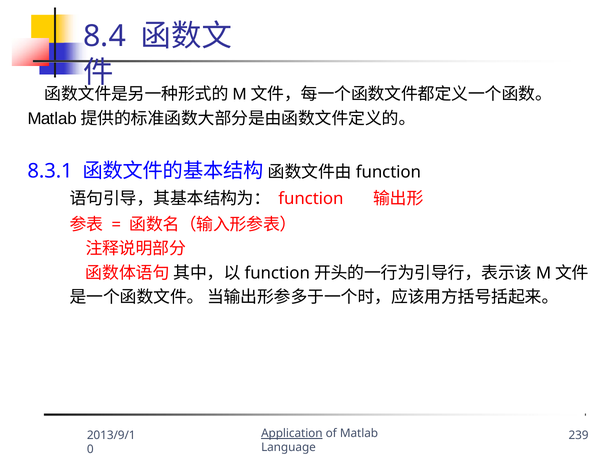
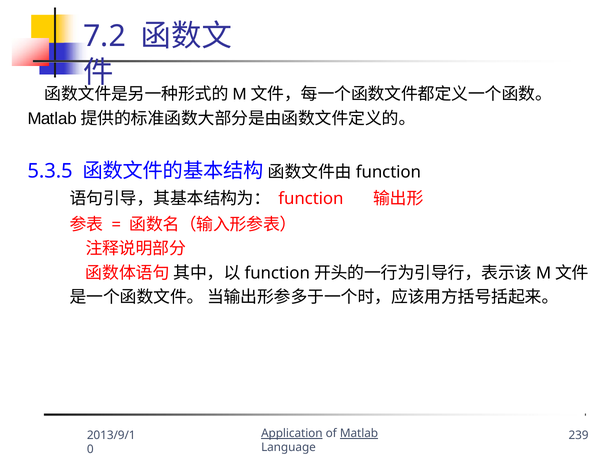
8.4: 8.4 -> 7.2 (105, 36)
8.3.1: 8.3.1 -> 5.3.5 (50, 171)
Matlab underline: none -> present (359, 434)
